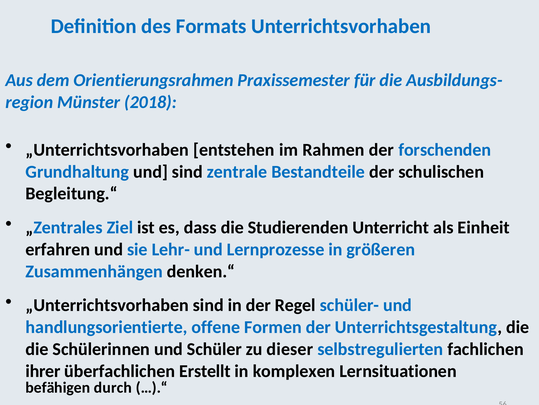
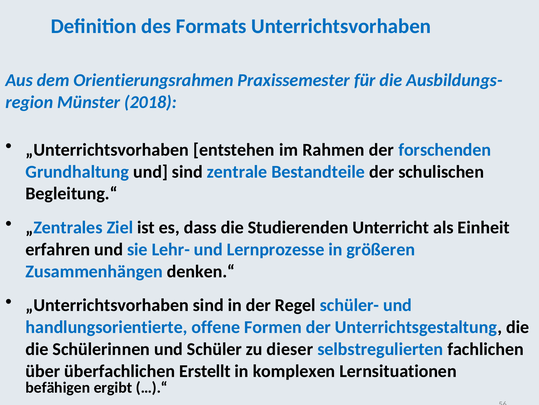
ihrer: ihrer -> über (43, 371)
durch: durch -> ergibt (113, 387)
